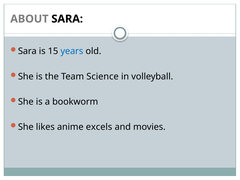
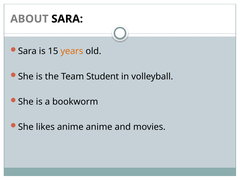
years colour: blue -> orange (72, 51)
Science: Science -> Student (103, 76)
anime excels: excels -> anime (99, 127)
